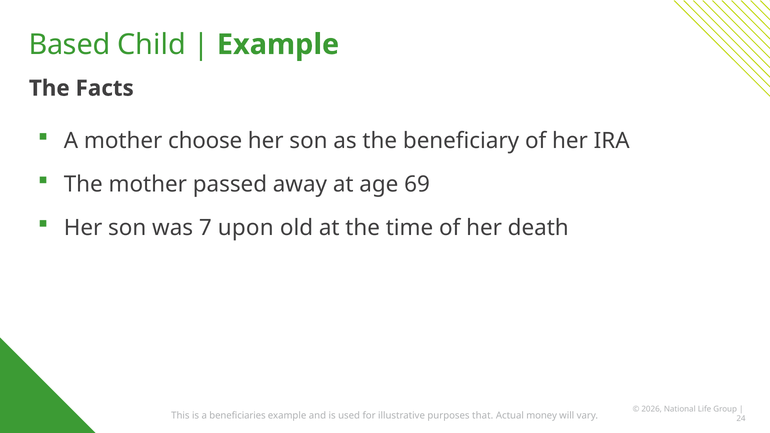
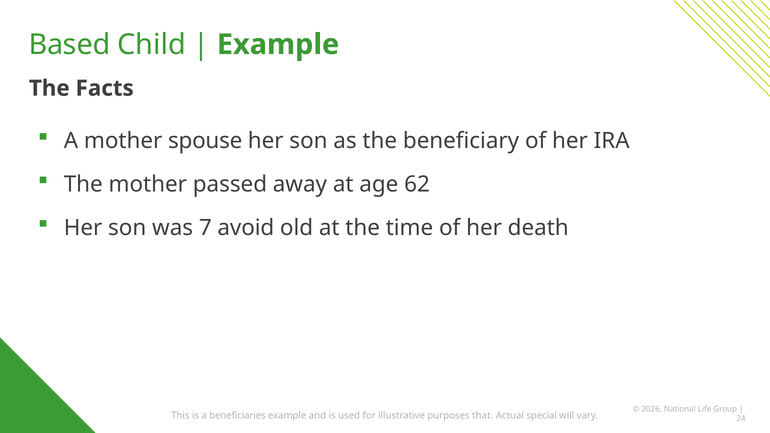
choose: choose -> spouse (205, 141)
69: 69 -> 62 (417, 184)
upon: upon -> avoid (246, 228)
money: money -> special (542, 415)
